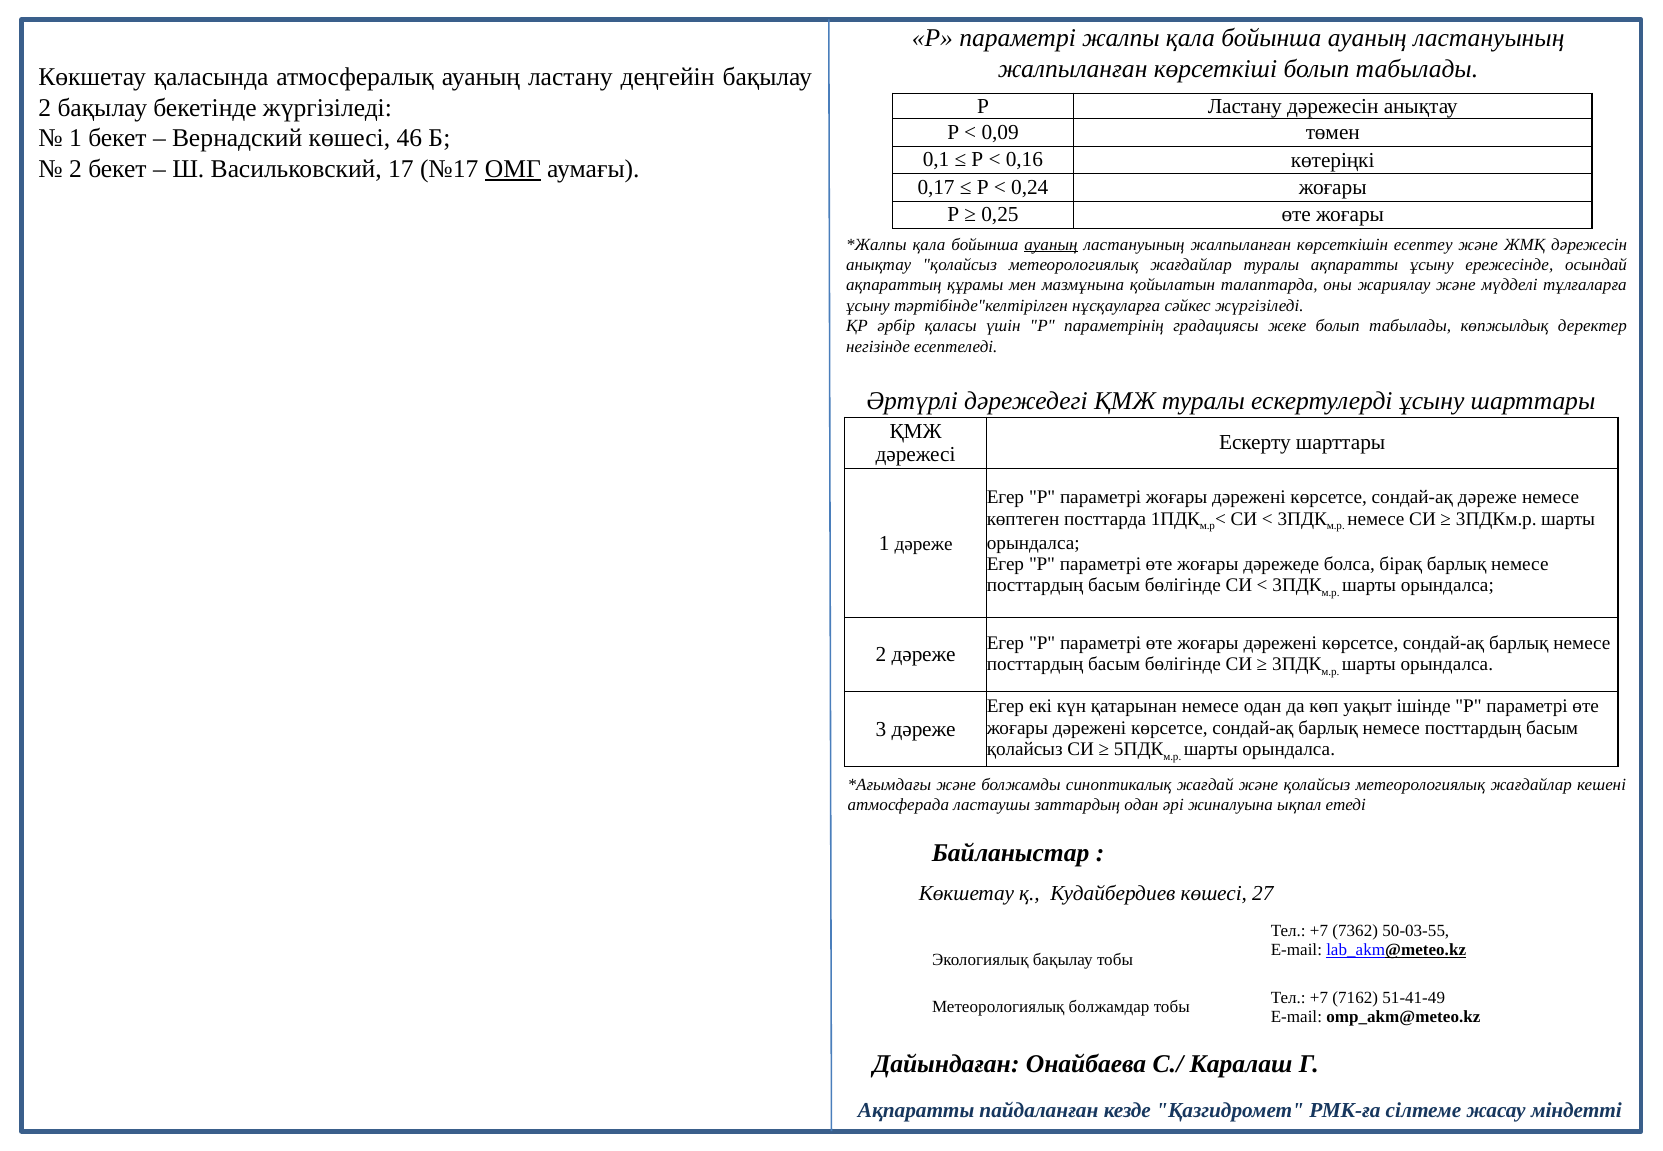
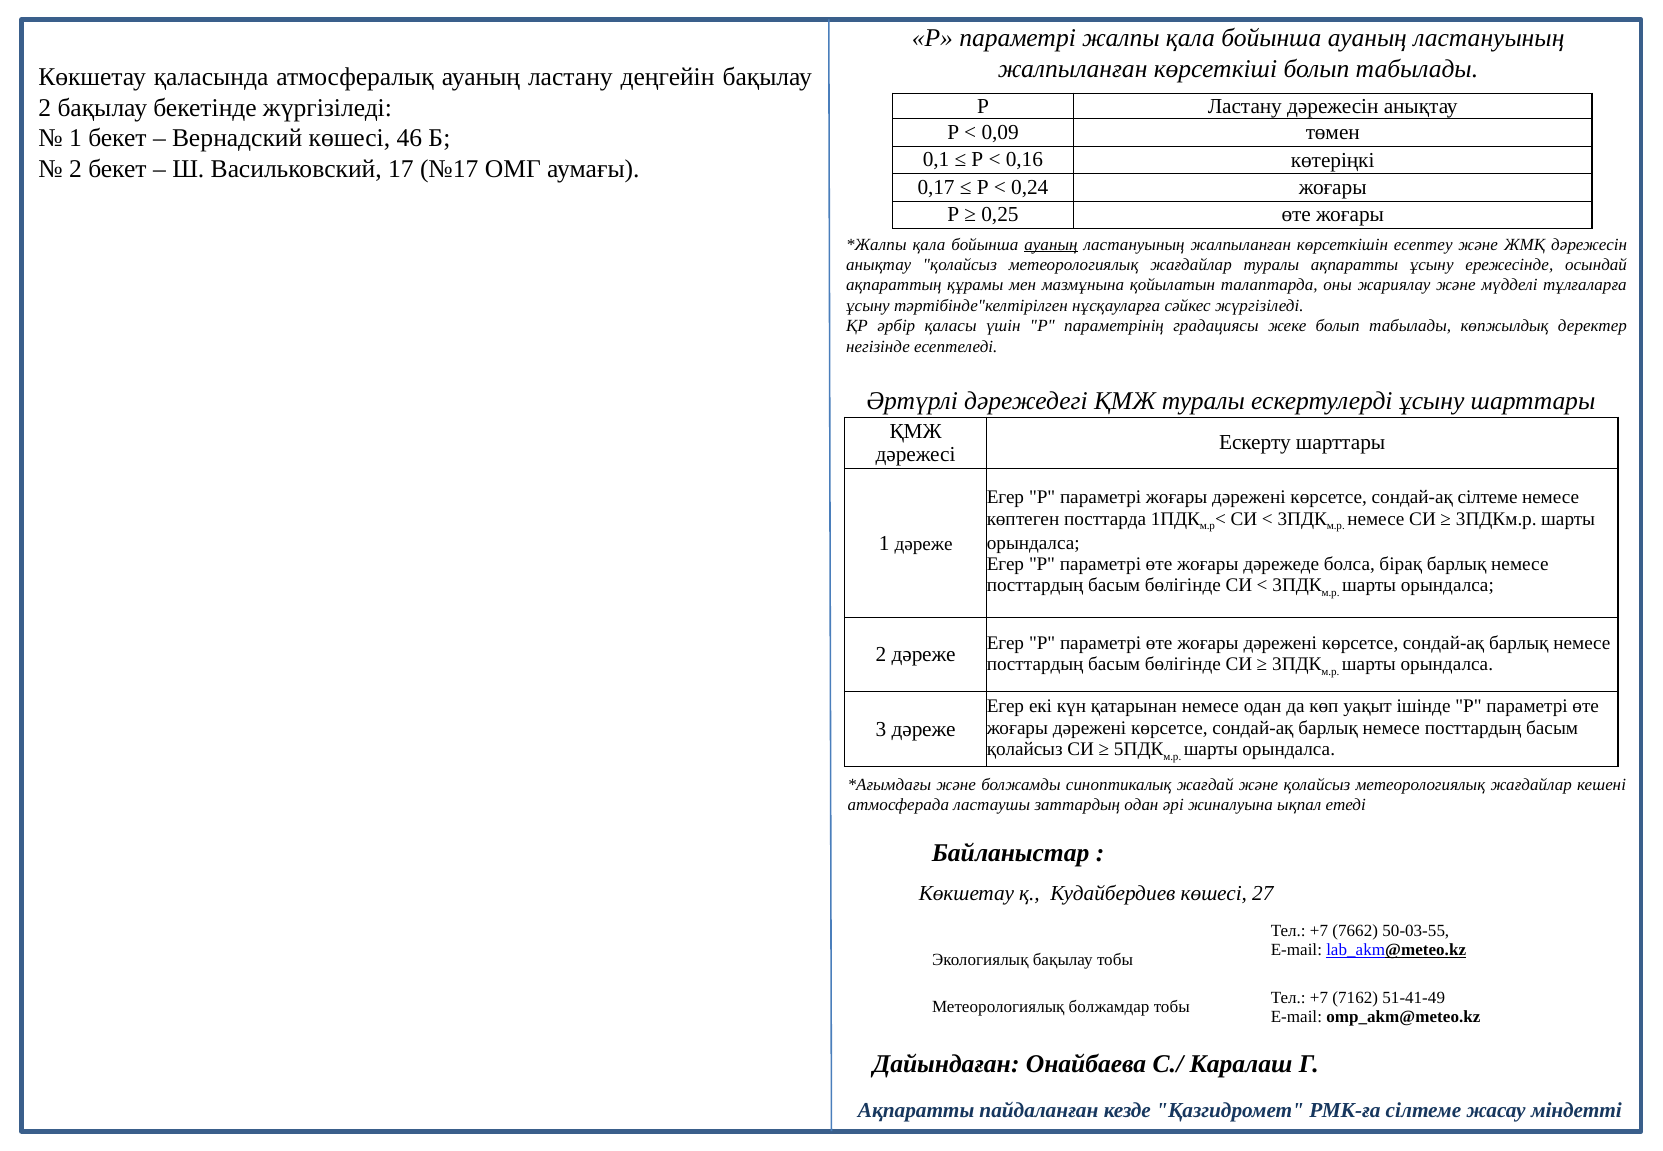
ОМГ underline: present -> none (513, 169)
сондай-ақ дәреже: дәреже -> сілтеме (1488, 498)
7362: 7362 -> 7662 (1355, 931)
